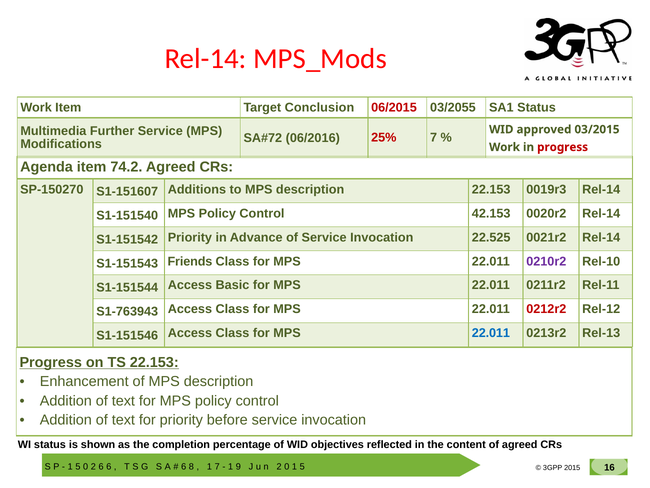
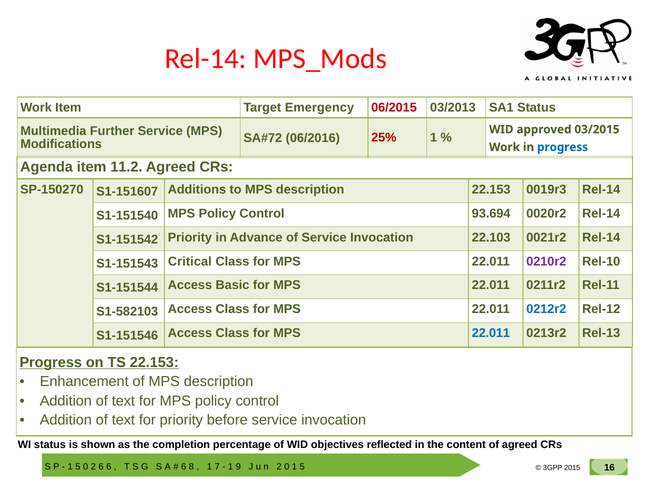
Conclusion: Conclusion -> Emergency (319, 107)
03/2055: 03/2055 -> 03/2013 (453, 107)
25% 7: 7 -> 1 (434, 137)
progress colour: red -> blue (563, 147)
74.2: 74.2 -> 11.2 (126, 167)
42.153: 42.153 -> 93.694 (491, 213)
22.525: 22.525 -> 22.103 (491, 237)
Friends: Friends -> Critical (190, 261)
S1-763943: S1-763943 -> S1-582103 (127, 311)
0212r2 colour: red -> blue (546, 309)
